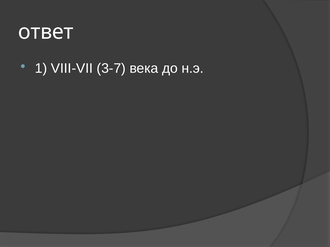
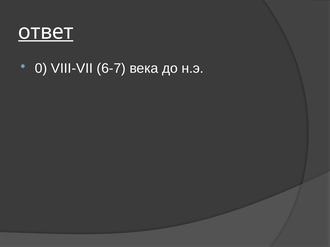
ответ underline: none -> present (46, 32)
1: 1 -> 0 (41, 69)
3-7: 3-7 -> 6-7 (111, 69)
